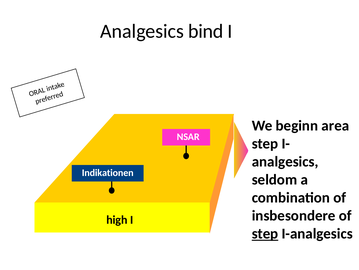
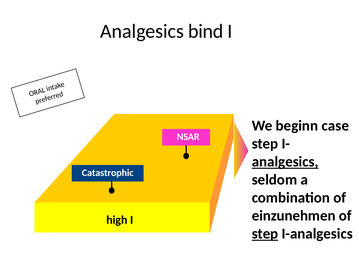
area: area -> case (335, 125)
analgesics underline: none -> present (285, 161)
Indikationen: Indikationen -> Catastrophic (108, 172)
insbesondere: insbesondere -> einzunehmen (294, 215)
